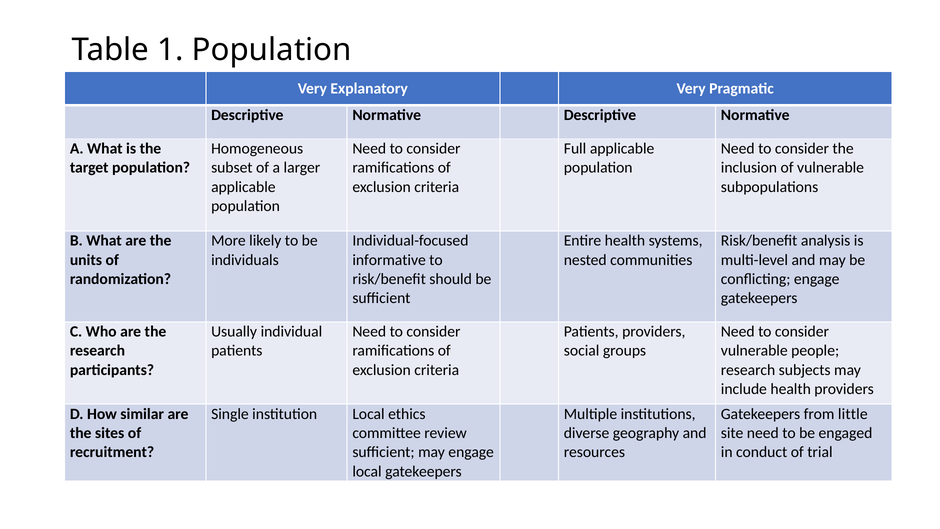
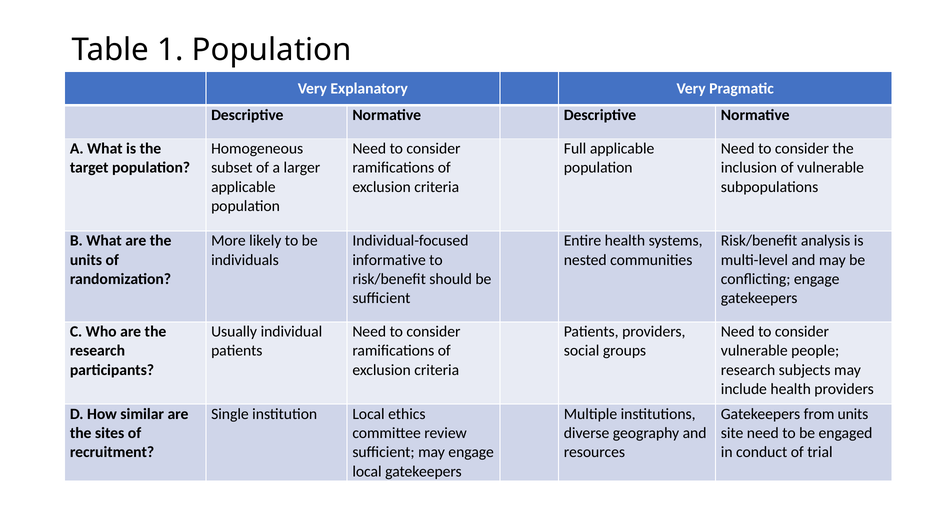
from little: little -> units (853, 414)
